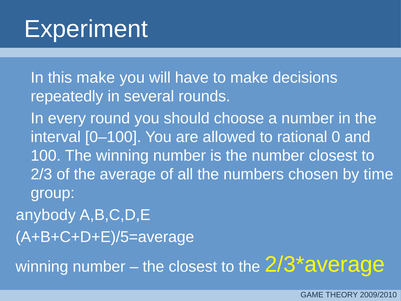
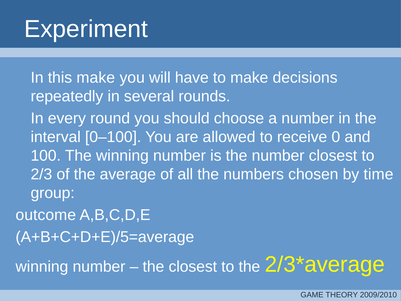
rational: rational -> receive (302, 137)
anybody: anybody -> outcome (46, 215)
